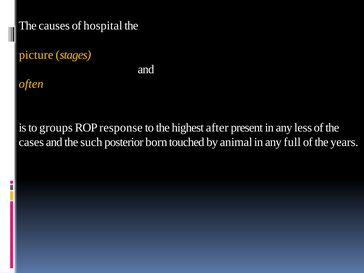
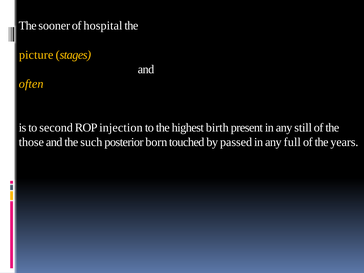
causes: causes -> sooner (54, 26)
groups: groups -> second (56, 128)
response: response -> injection (121, 128)
after: after -> birth (217, 128)
less: less -> still (303, 128)
cases: cases -> those (31, 142)
animal: animal -> passed (236, 142)
